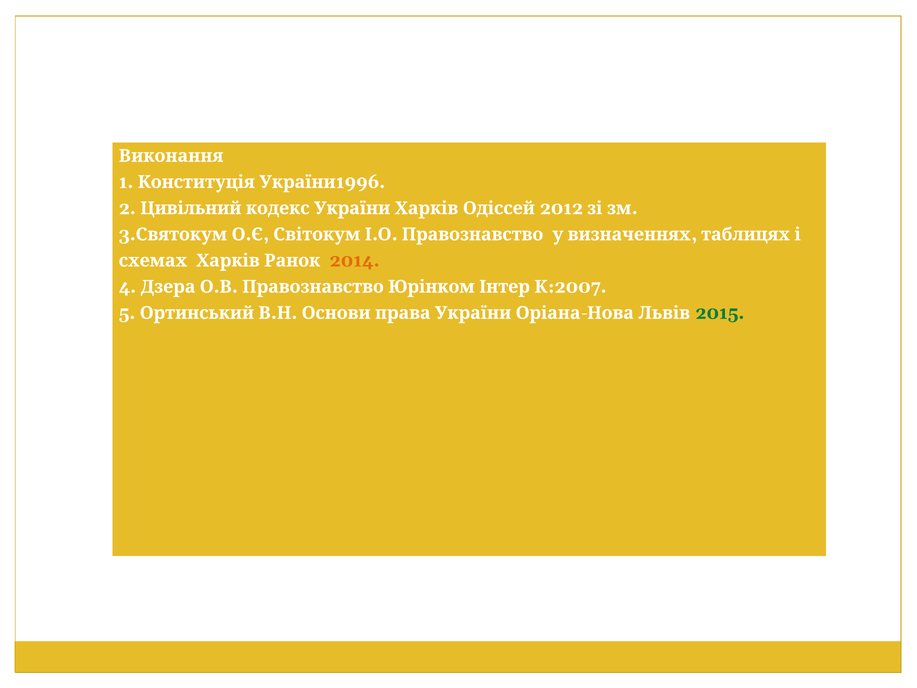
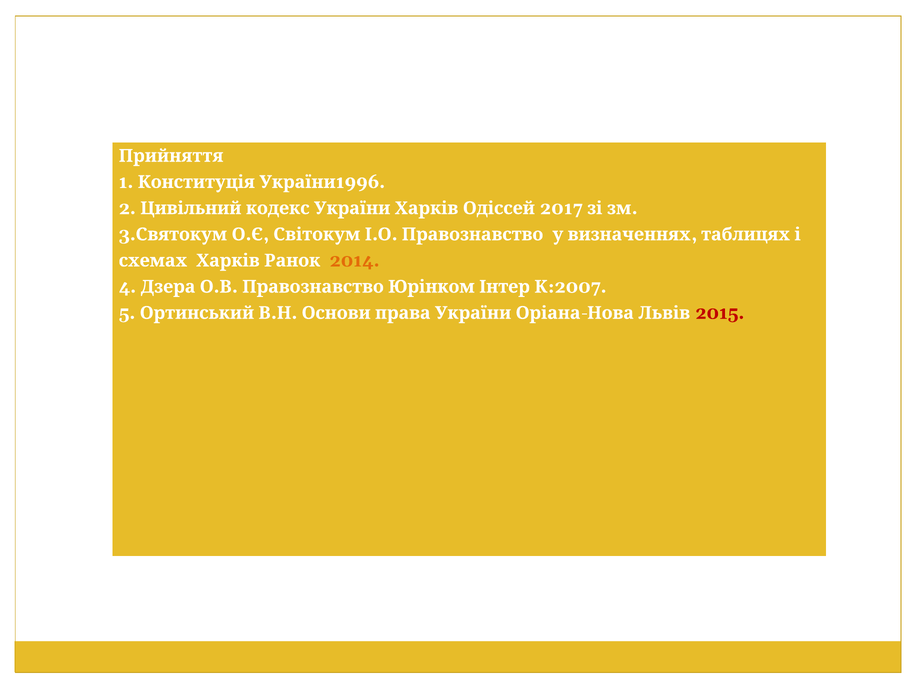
Виконання: Виконання -> Прийняття (171, 156)
2012: 2012 -> 2017 (561, 208)
2015 colour: green -> red (720, 313)
